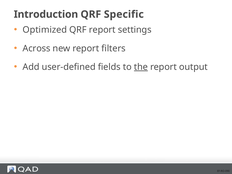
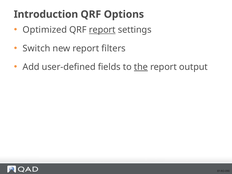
Specific: Specific -> Options (124, 14)
report underline: none -> present (102, 30)
Across: Across -> Switch (36, 48)
